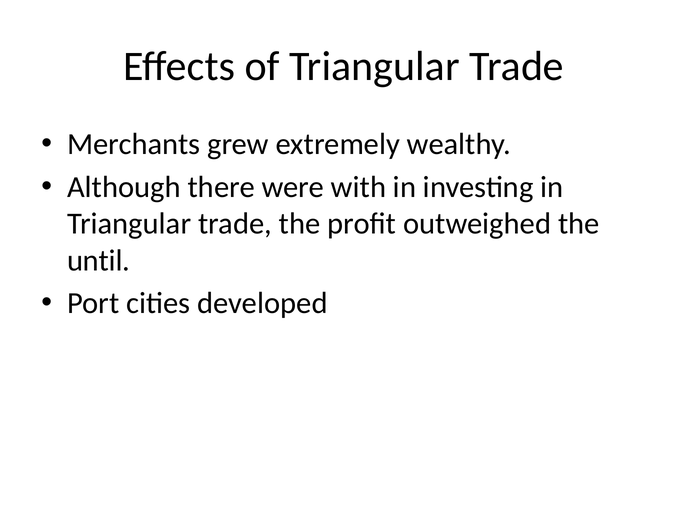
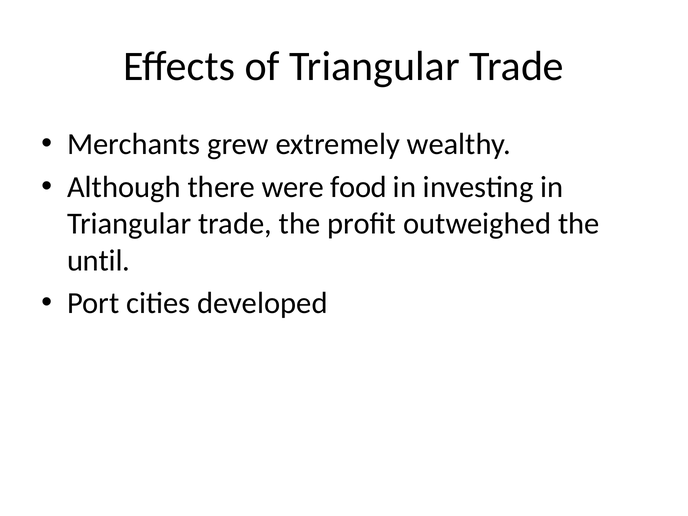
with: with -> food (359, 187)
